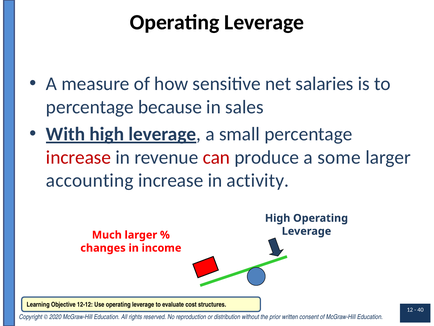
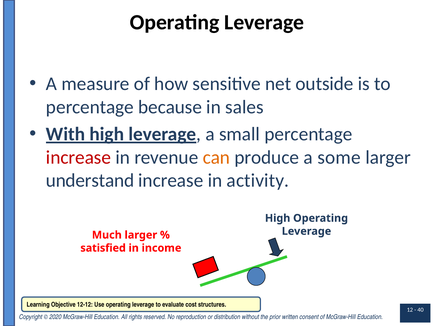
salaries: salaries -> outside (325, 84)
can colour: red -> orange (216, 157)
accounting: accounting -> understand (90, 180)
changes: changes -> satisfied (103, 248)
